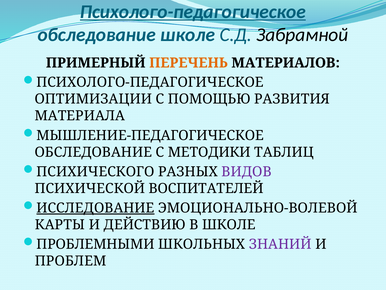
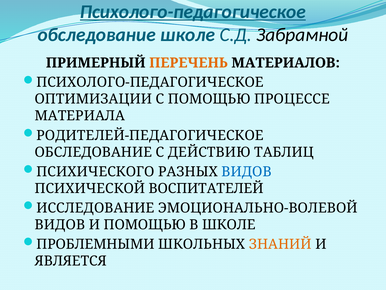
РАЗВИТИЯ: РАЗВИТИЯ -> ПРОЦЕССЕ (292, 99)
МЫШЛЕНИЕ-ПЕДАГОГИЧЕСКОЕ: МЫШЛЕНИЕ-ПЕДАГОГИЧЕСКОЕ -> РОДИТЕЛЕЙ-ПЕДАГОГИЧЕСКОЕ (150, 135)
МЕТОДИКИ: МЕТОДИКИ -> ДЕЙСТВИЮ (209, 152)
ВИДОВ colour: purple -> blue (247, 171)
ИССЛЕДОВАНИЕ underline: present -> none (95, 208)
КАРТЫ: КАРТЫ -> ВИДОВ (60, 224)
И ДЕЙСТВИЮ: ДЕЙСТВИЮ -> ПОМОЩЬЮ (145, 224)
ЗНАНИЙ colour: purple -> orange (280, 244)
ПРОБЛЕМ: ПРОБЛЕМ -> ЯВЛЯЕТСЯ (71, 261)
